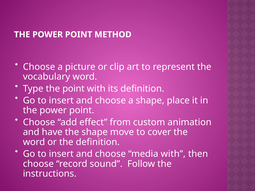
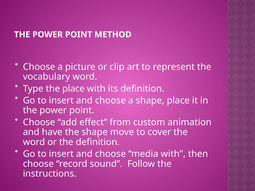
the point: point -> place (73, 89)
